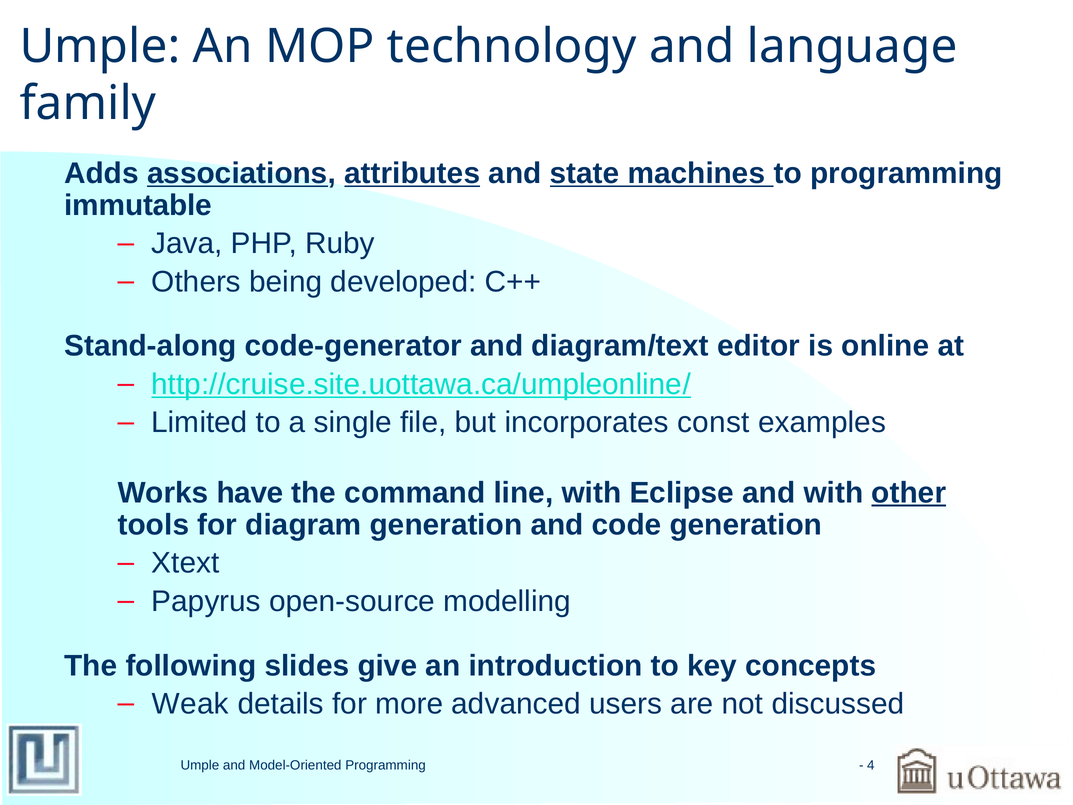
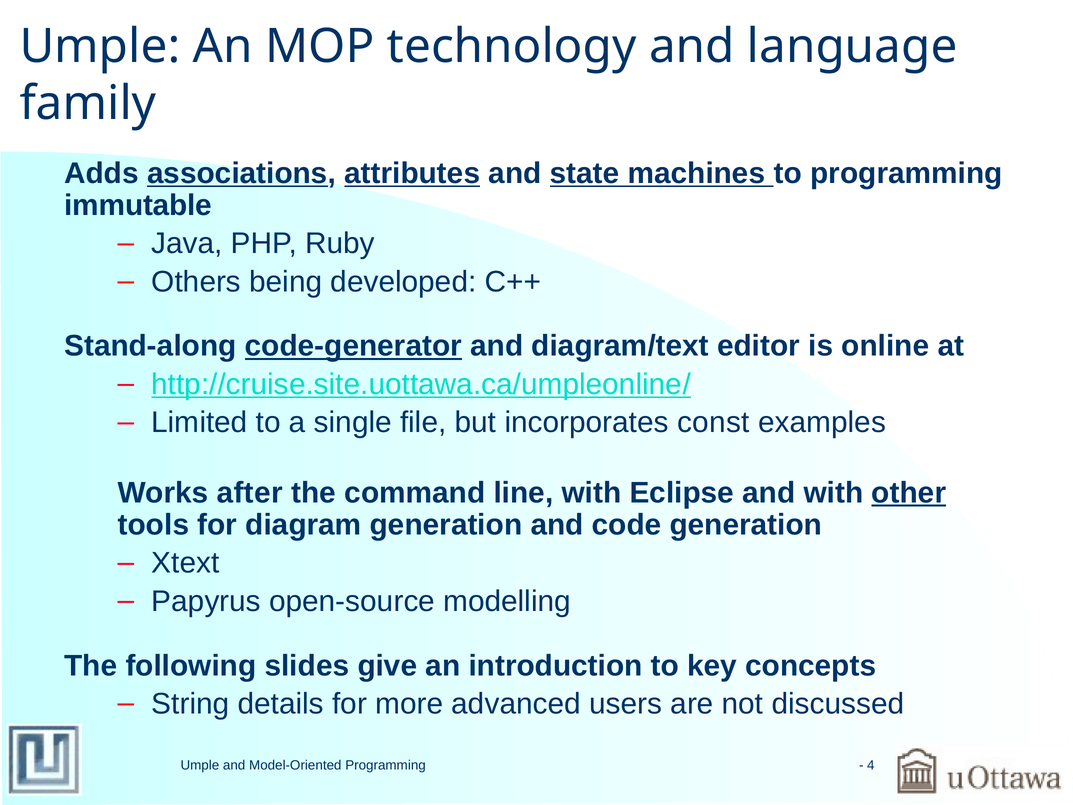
code-generator underline: none -> present (353, 346)
have: have -> after (250, 493)
Weak: Weak -> String (190, 704)
